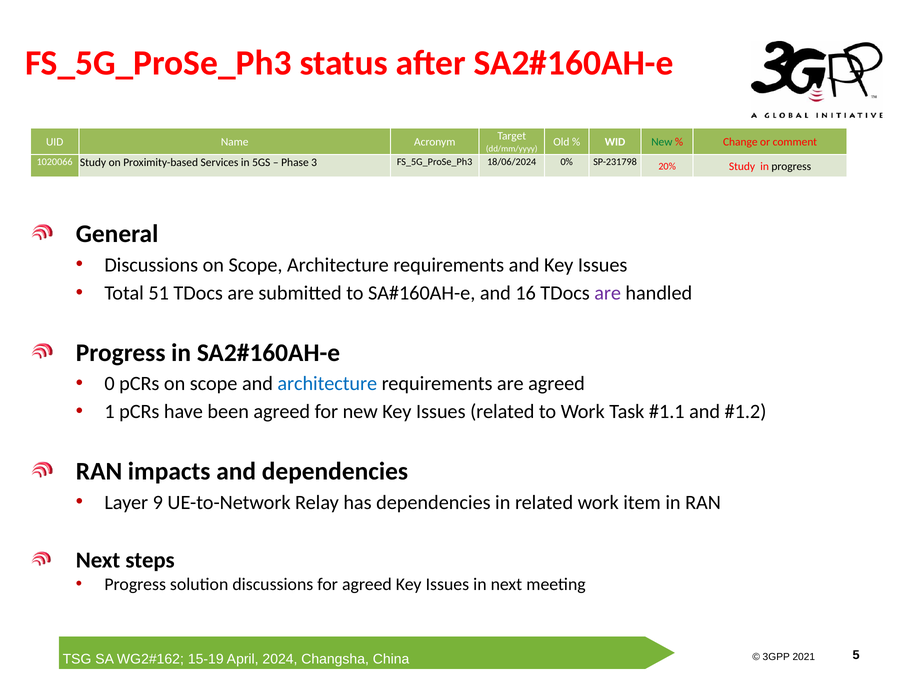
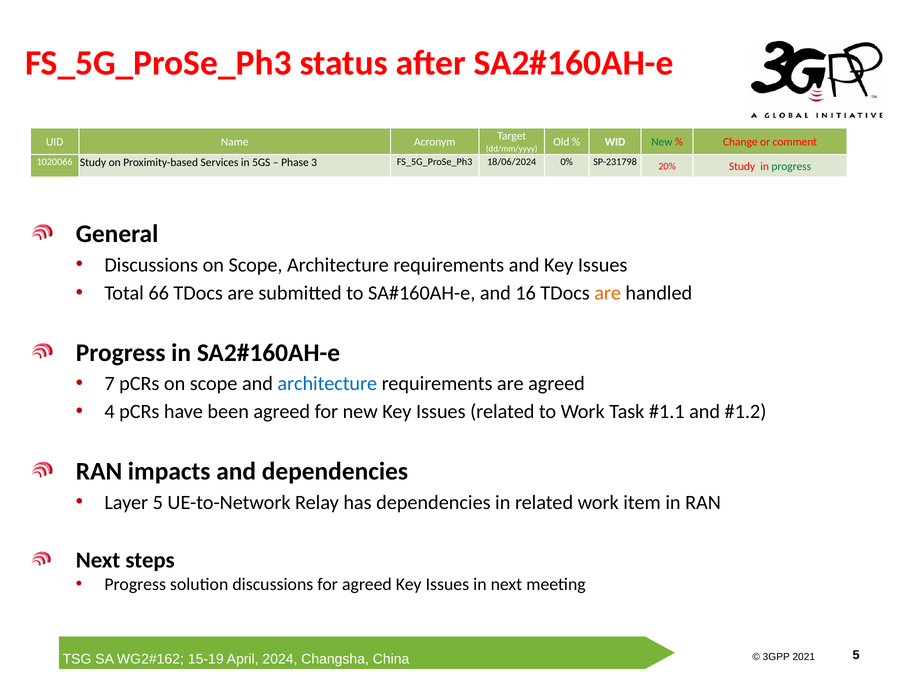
progress colour: black -> green (791, 166)
51: 51 -> 66 (159, 293)
are colour: purple -> orange (608, 293)
0: 0 -> 7 (110, 383)
1: 1 -> 4 (110, 412)
Layer 9: 9 -> 5 (158, 502)
